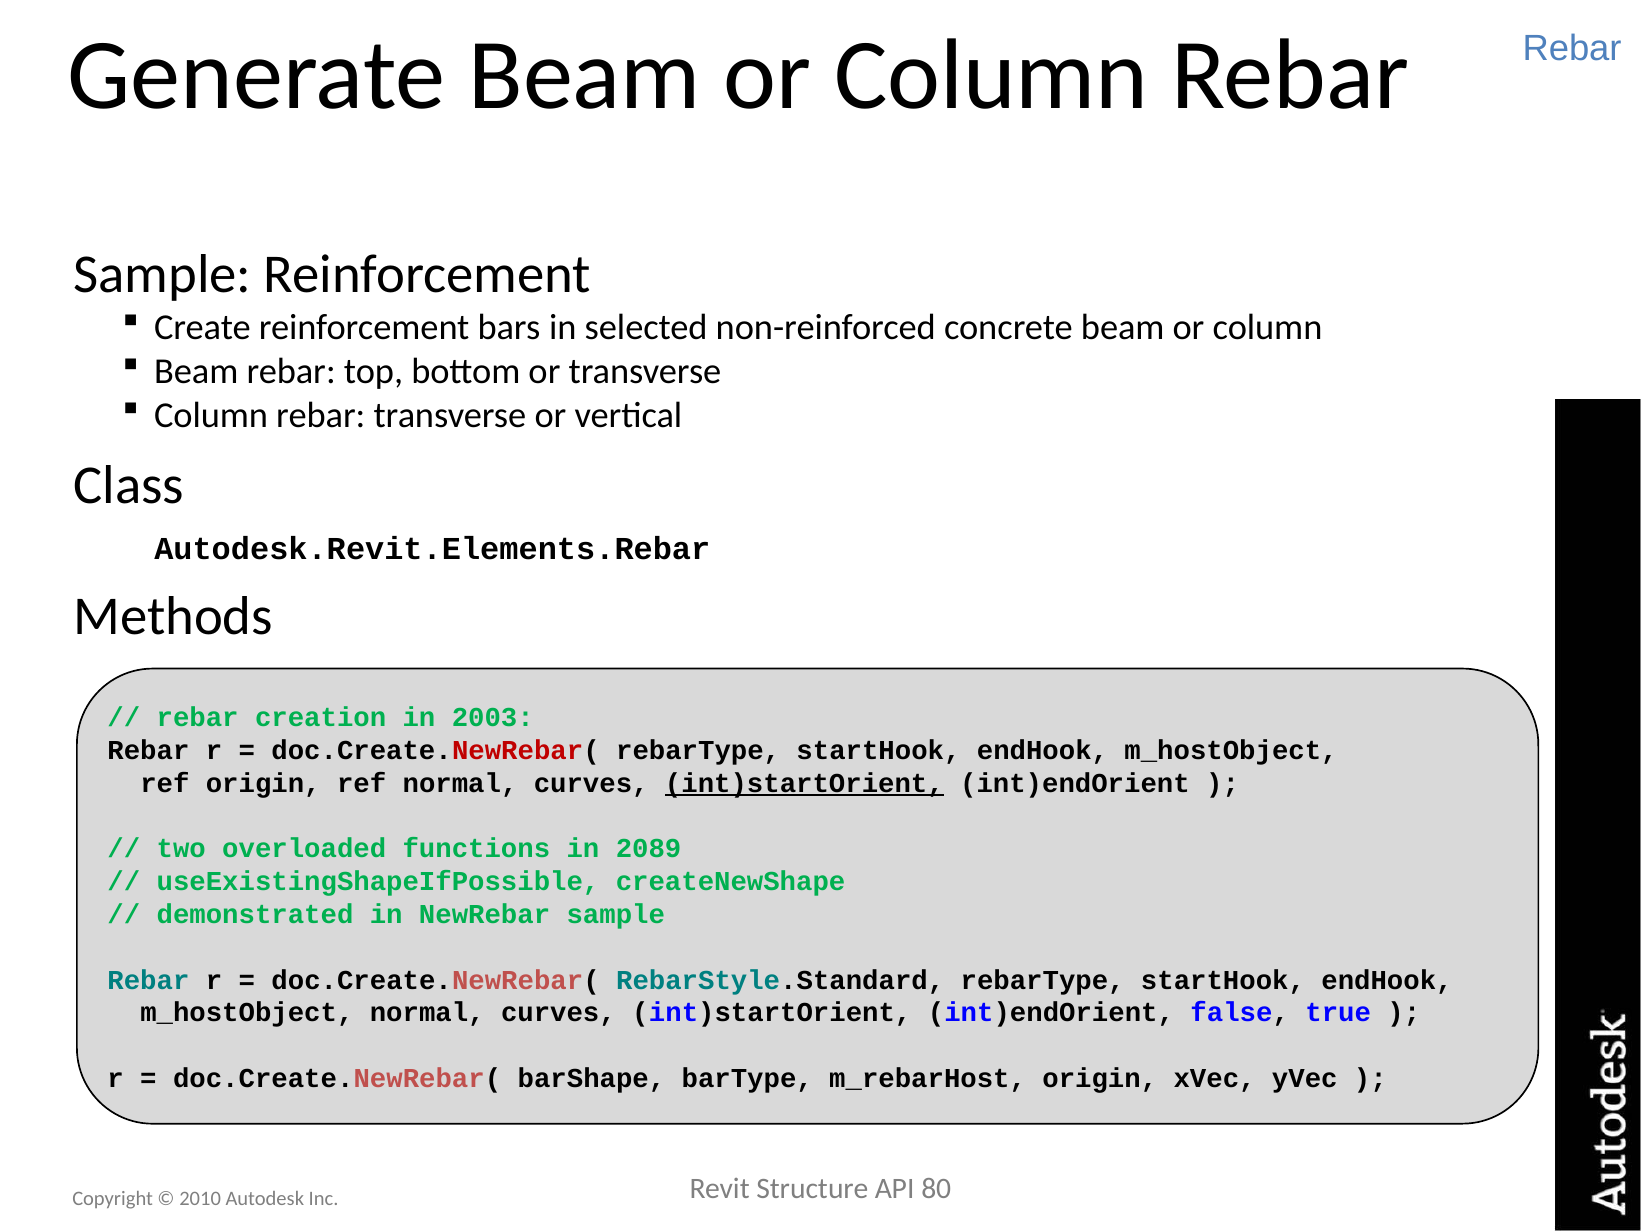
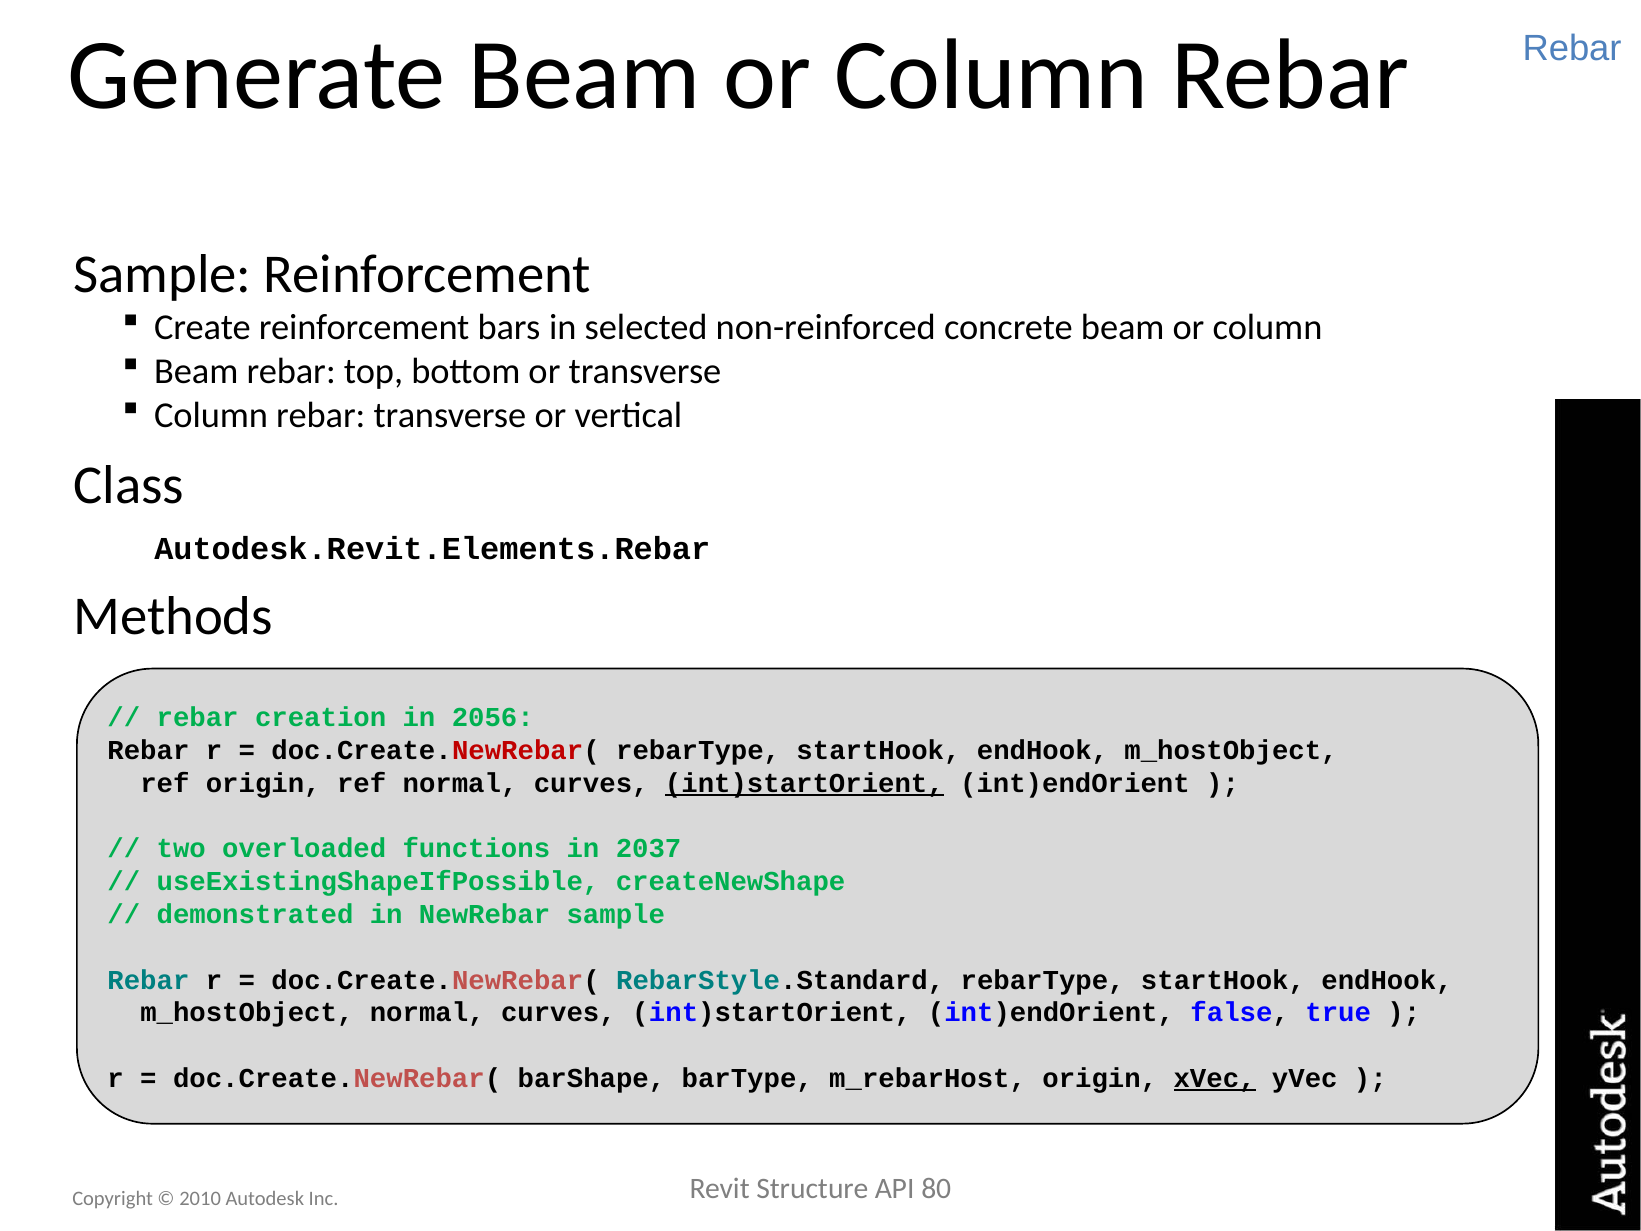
2003: 2003 -> 2056 (493, 717)
2089: 2089 -> 2037 (649, 849)
xVec underline: none -> present (1215, 1078)
